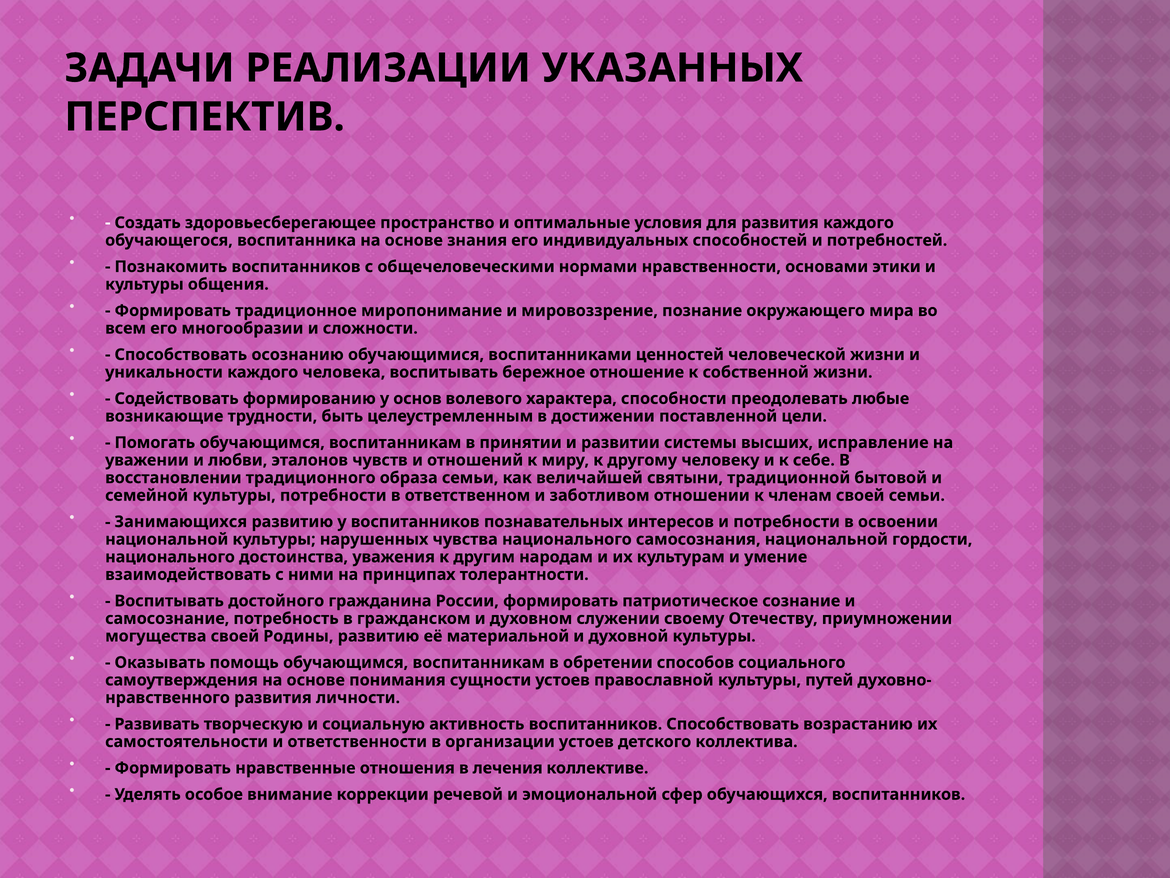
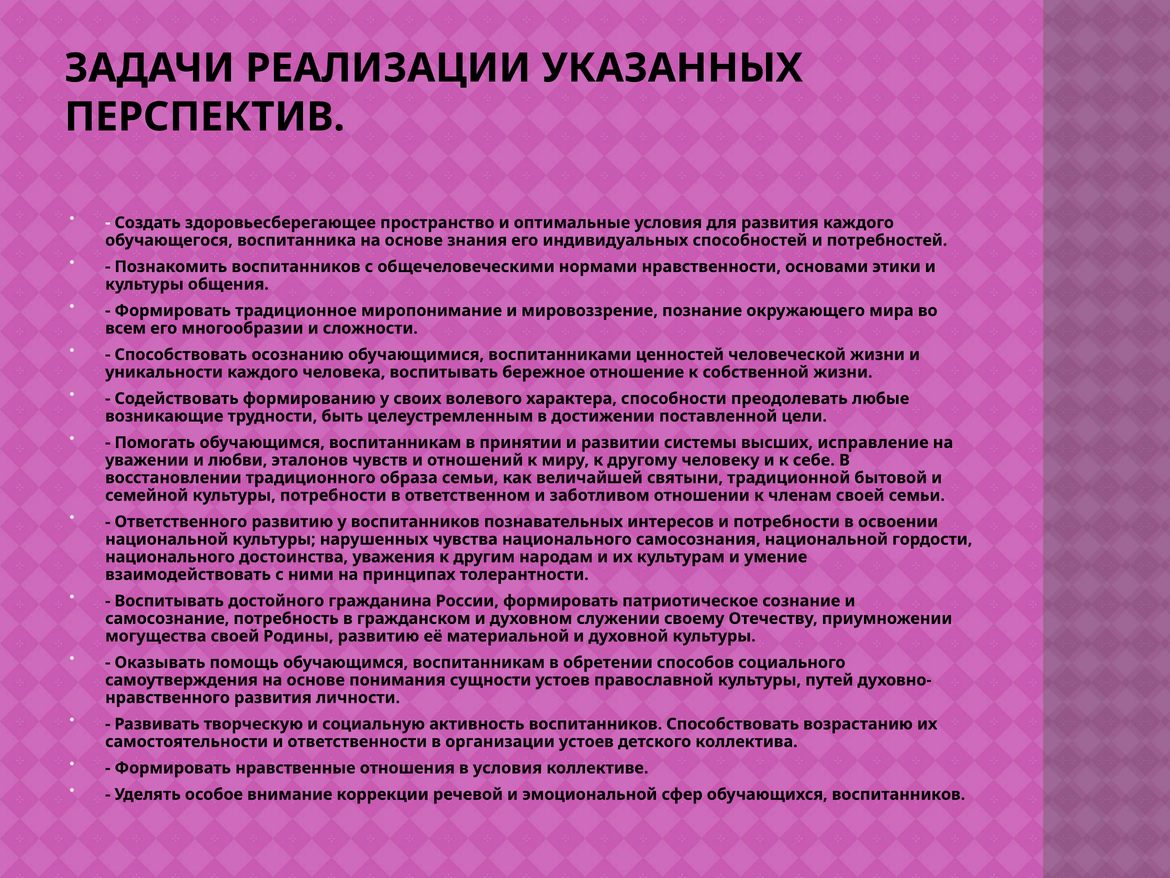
основ: основ -> своих (417, 398)
Занимающихся: Занимающихся -> Ответственного (181, 521)
в лечения: лечения -> условия (507, 768)
